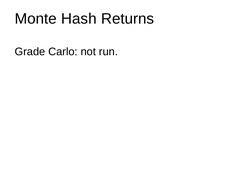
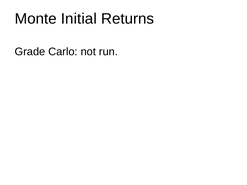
Hash: Hash -> Initial (79, 19)
